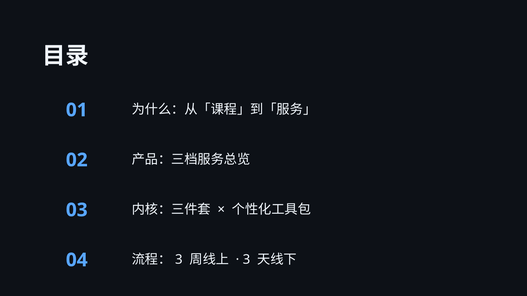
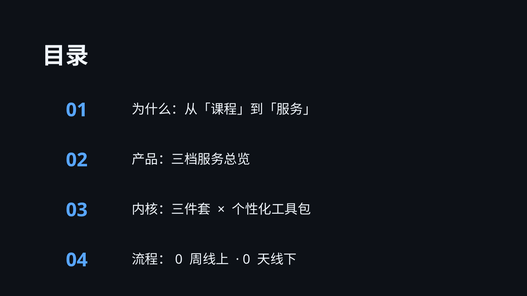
3: 3 -> 0 (179, 260)
3: 3 -> 0 (246, 260)
